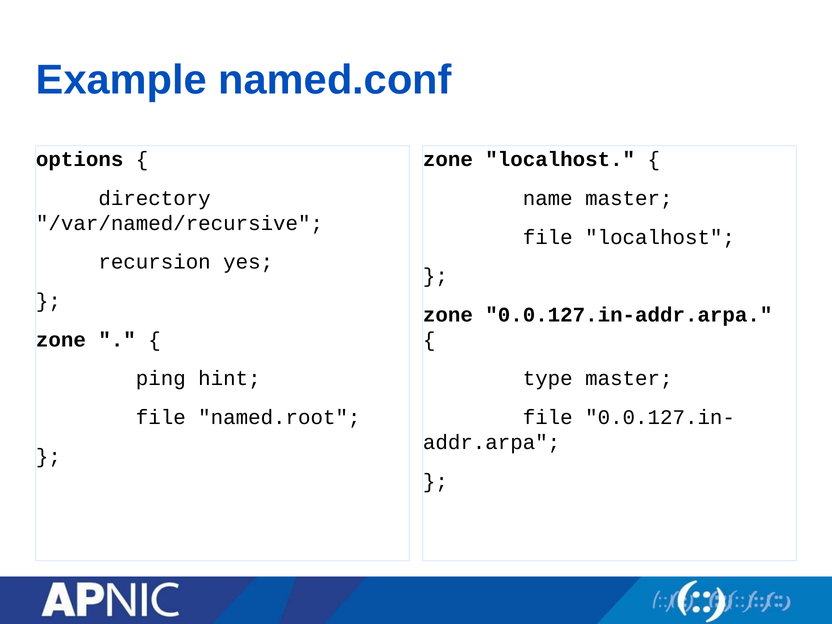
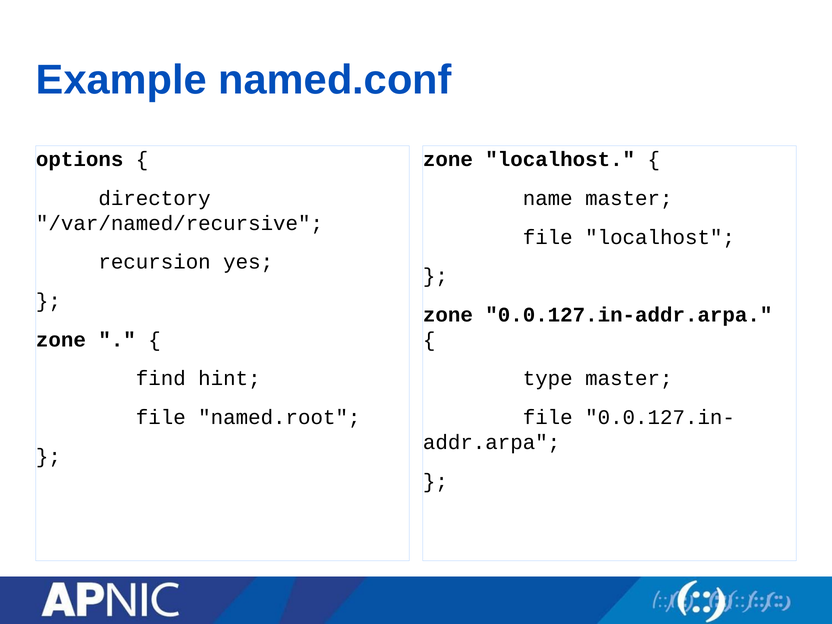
ping: ping -> find (161, 379)
